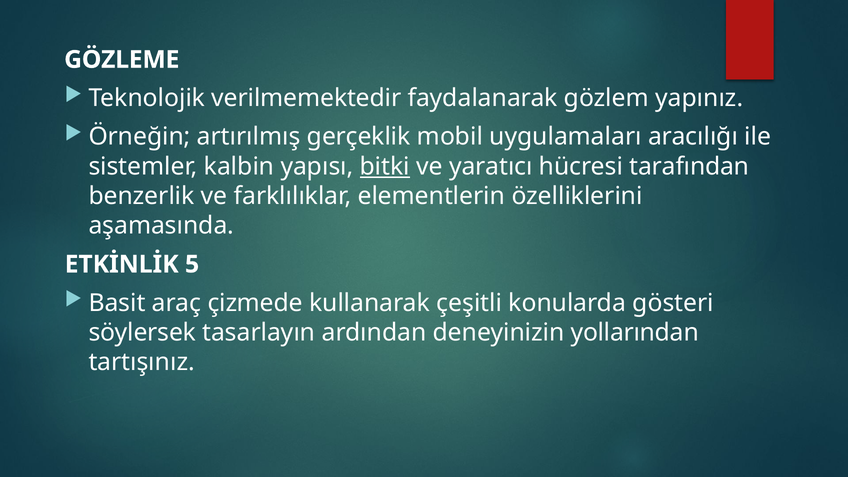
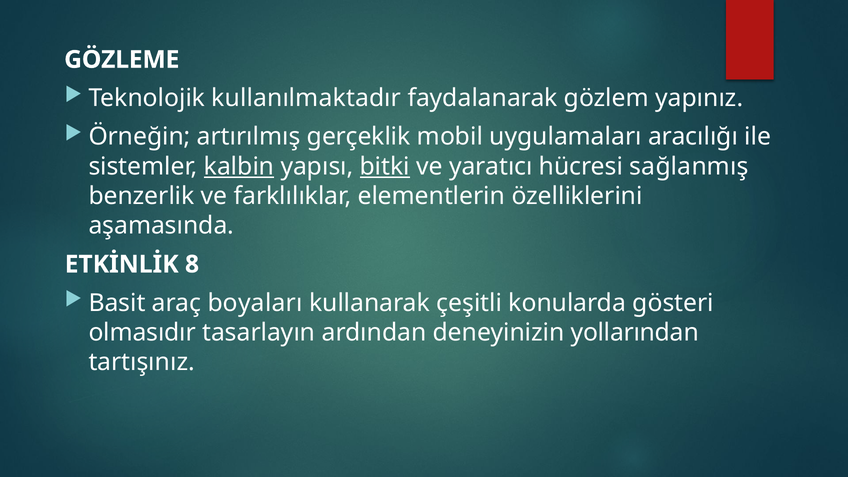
verilmemektedir: verilmemektedir -> kullanılmaktadır (306, 98)
kalbin underline: none -> present (239, 166)
tarafından: tarafından -> sağlanmış (689, 166)
5: 5 -> 8 (192, 264)
çizmede: çizmede -> boyaları (255, 303)
söylersek: söylersek -> olmasıdır (142, 333)
